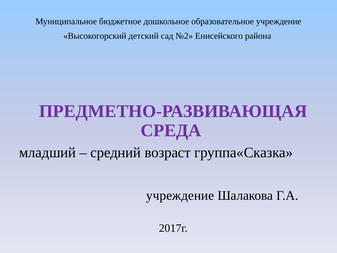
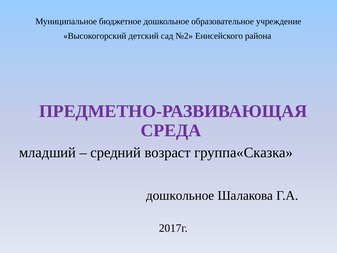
учреждение: учреждение -> дошкольное (180, 195)
